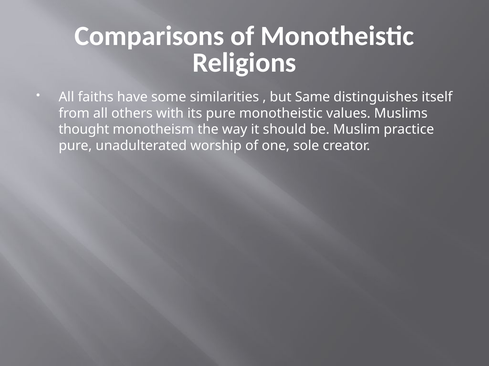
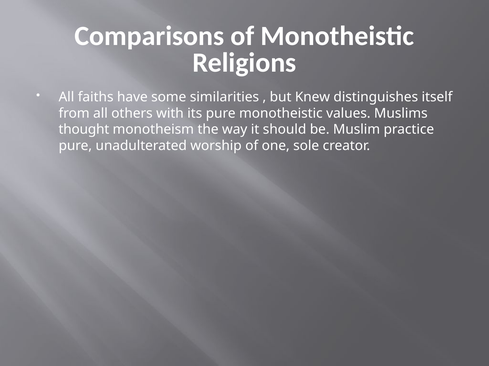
Same: Same -> Knew (312, 97)
